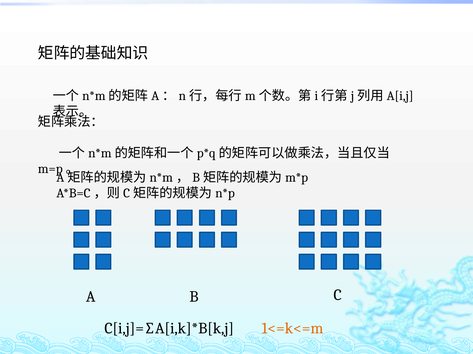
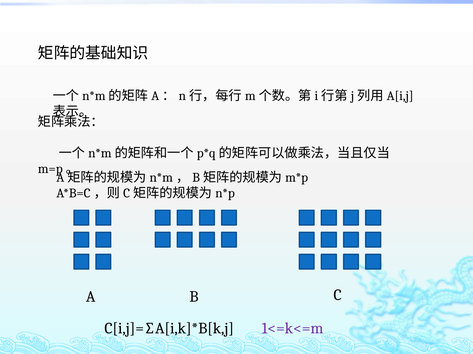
1<=k<=m colour: orange -> purple (293, 329)
